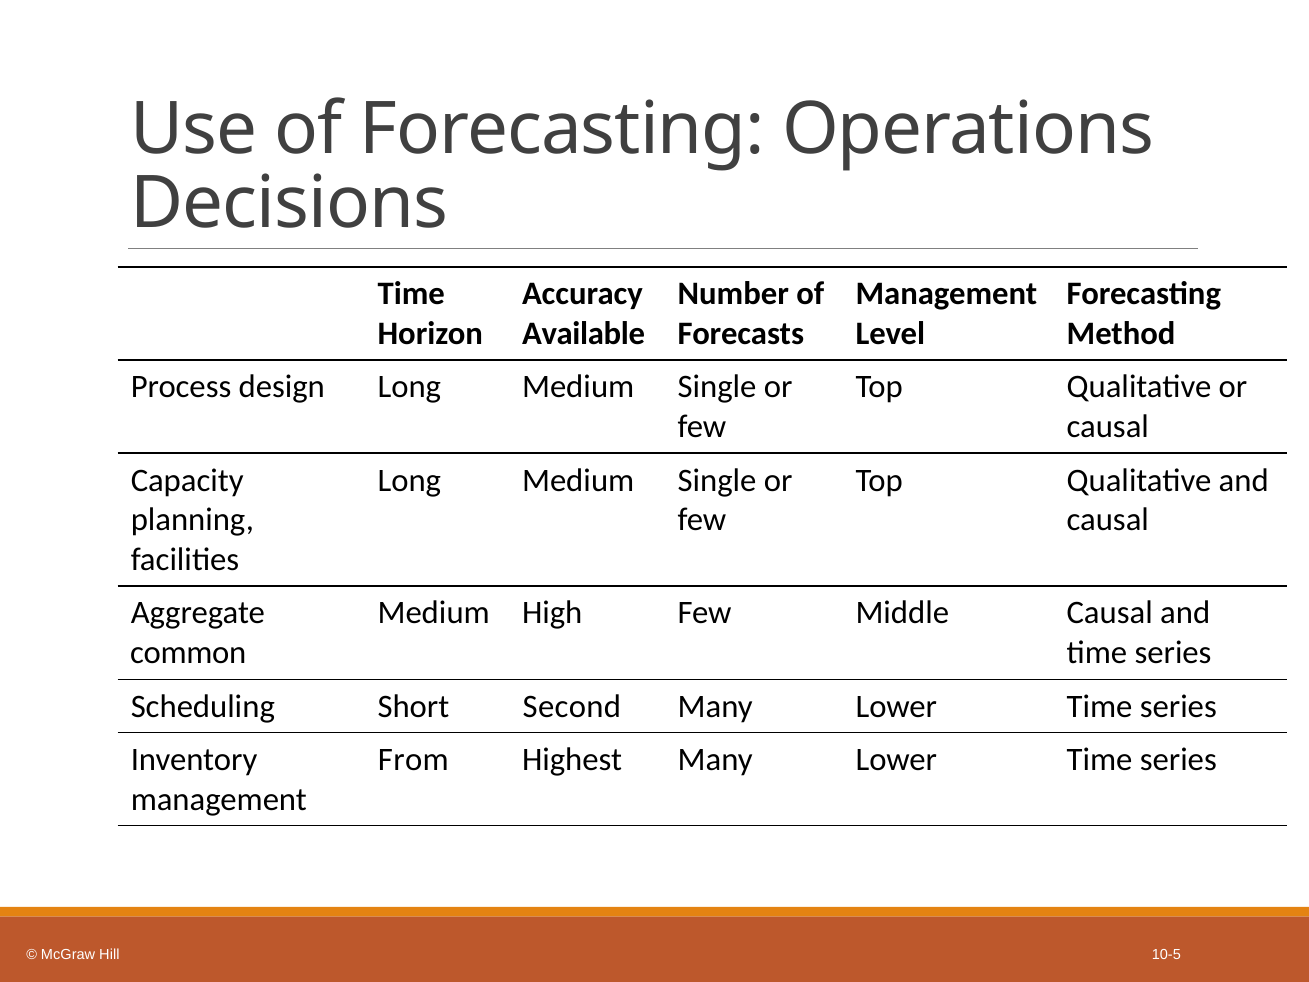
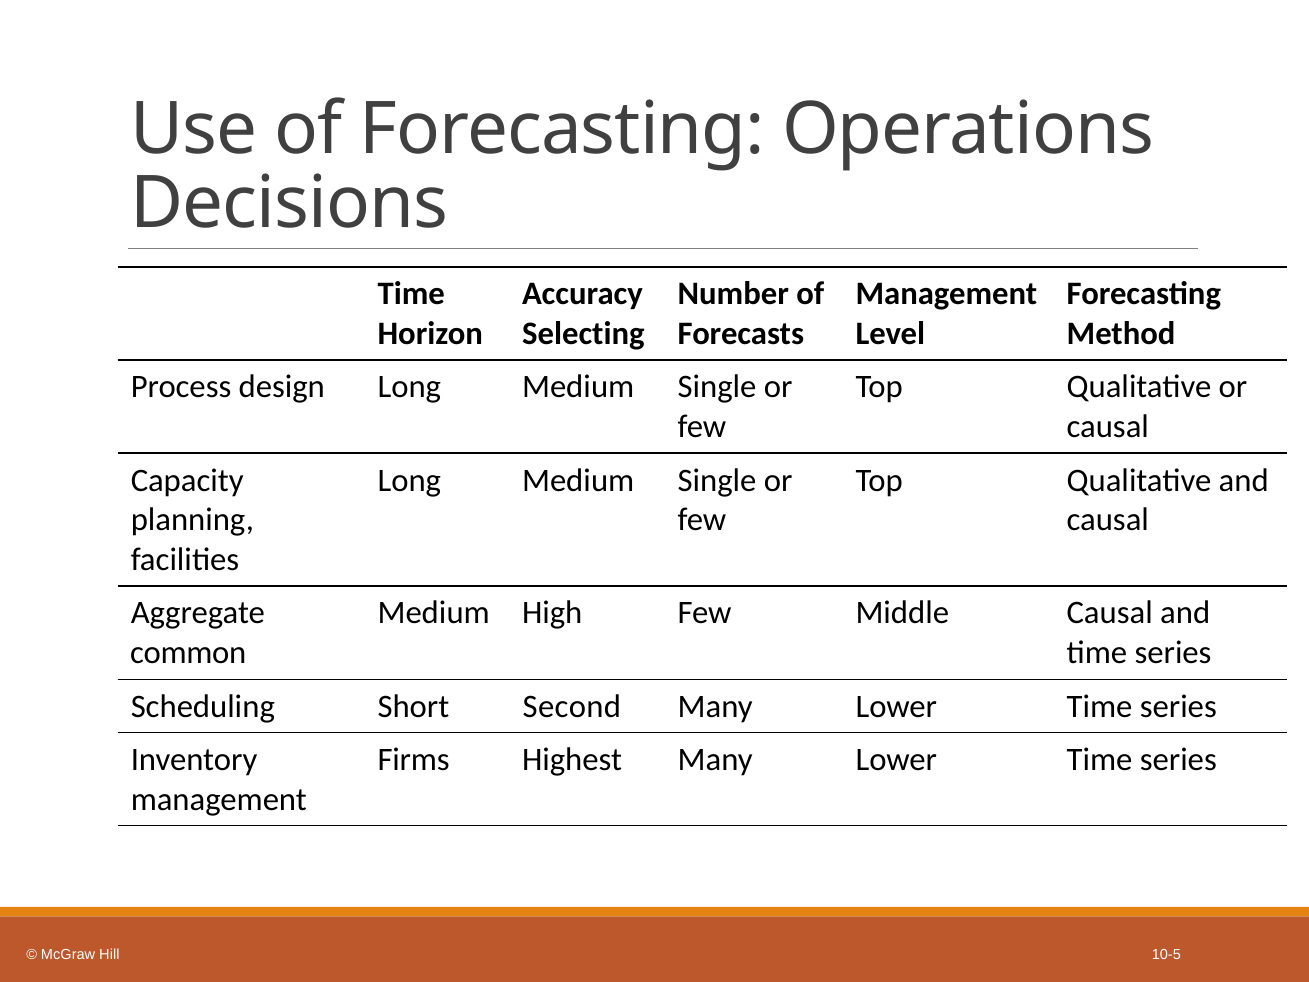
Available: Available -> Selecting (583, 334)
From: From -> Firms (414, 759)
